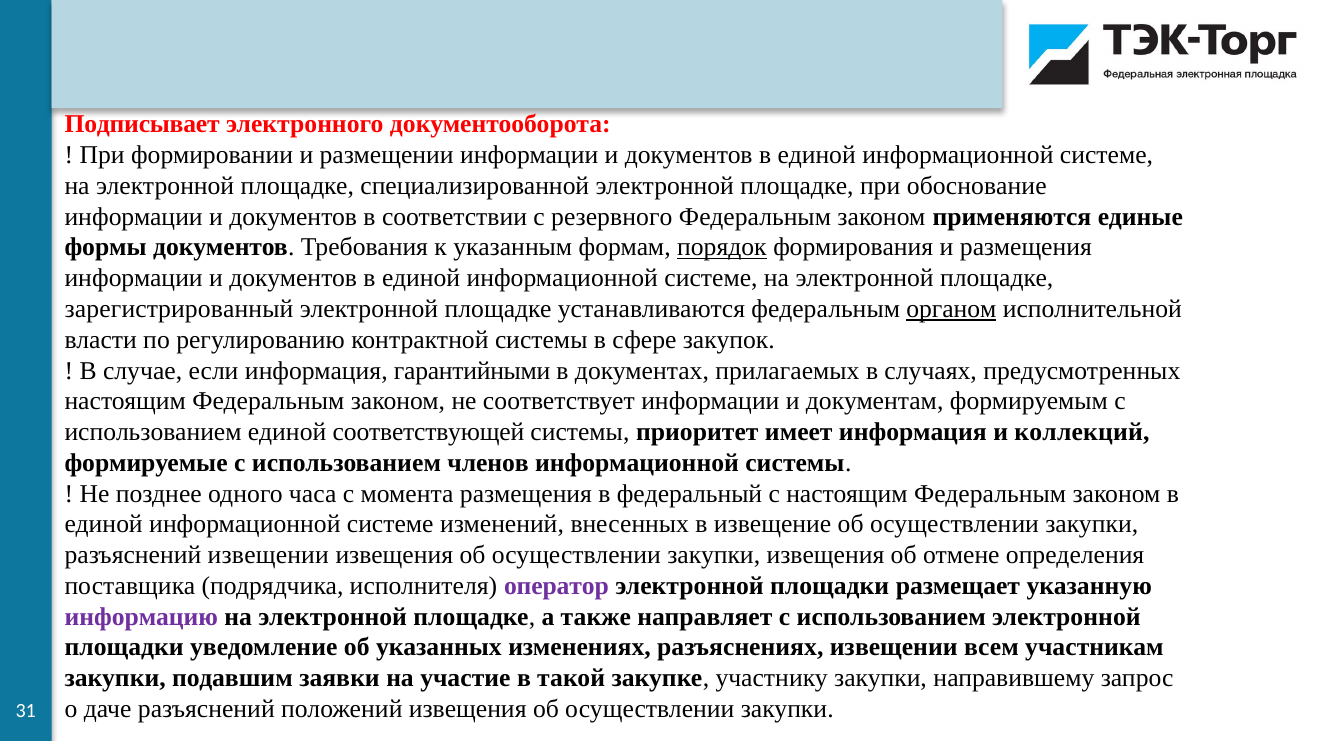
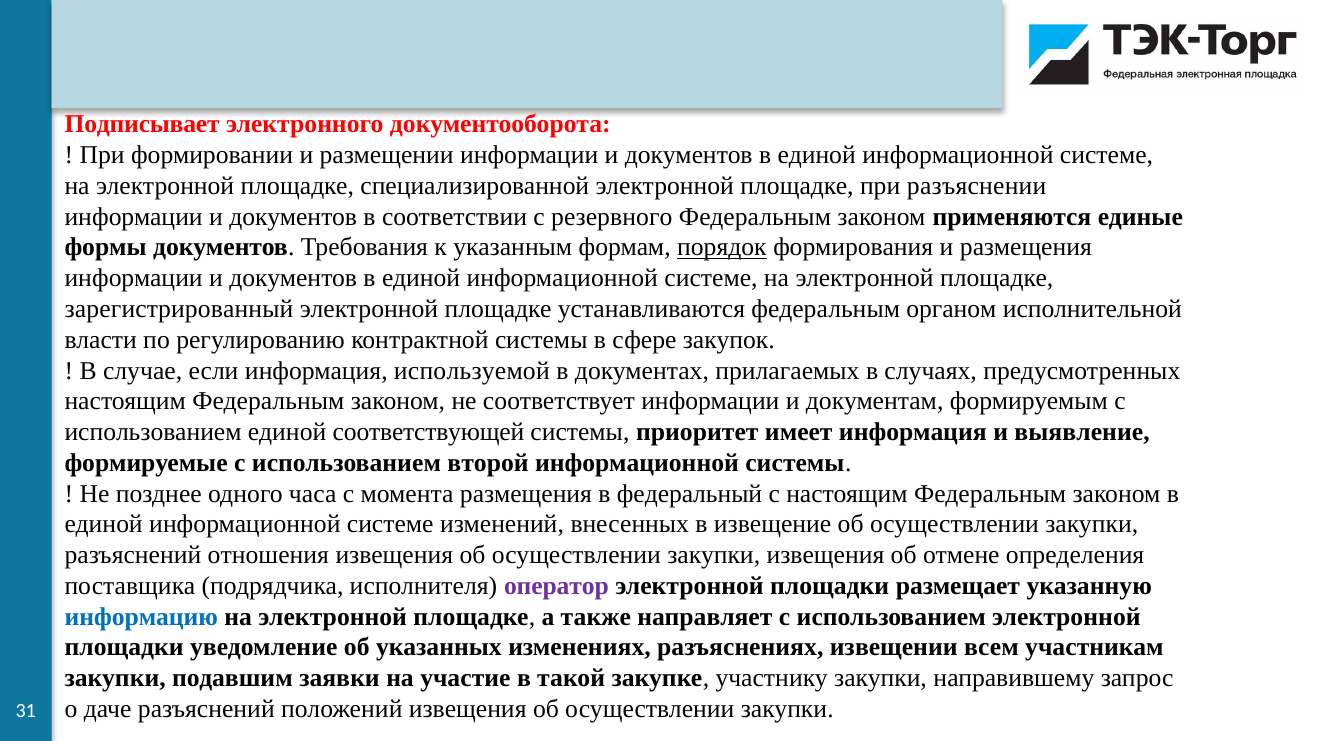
обоснование: обоснование -> разъяснении (977, 186)
органом underline: present -> none (951, 309)
гарантийными: гарантийными -> используемой (472, 371)
коллекций: коллекций -> выявление (1082, 432)
членов: членов -> второй (488, 463)
разъяснений извещении: извещении -> отношения (268, 555)
информацию colour: purple -> blue (141, 617)
